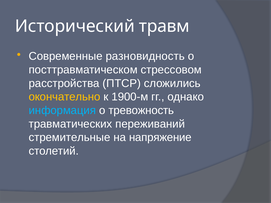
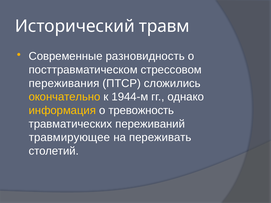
расстройства: расстройства -> переживания (64, 83)
1900-м: 1900-м -> 1944-м (130, 97)
информация colour: light blue -> yellow (62, 111)
стремительные: стремительные -> травмирующее (69, 138)
напряжение: напряжение -> переживать (160, 138)
